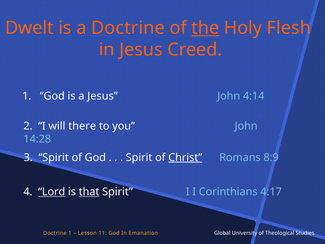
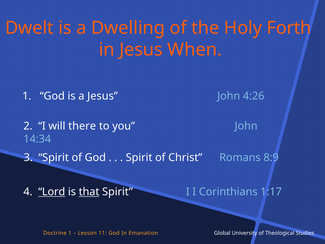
a Doctrine: Doctrine -> Dwelling (128, 28)
the underline: present -> none (205, 28)
Flesh: Flesh -> Forth (289, 28)
Creed: Creed -> When (195, 50)
4:14: 4:14 -> 4:26 (254, 96)
14:28: 14:28 -> 14:34 (37, 139)
Christ underline: present -> none (185, 157)
4:17: 4:17 -> 1:17 (271, 192)
